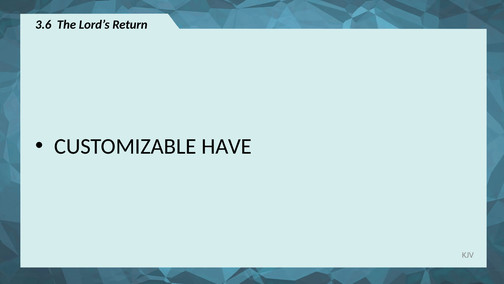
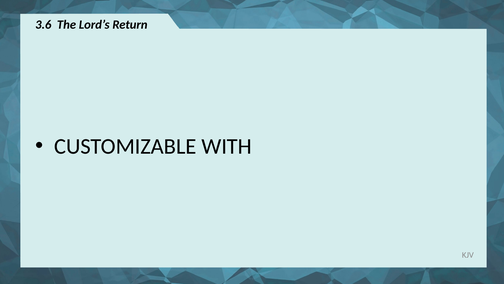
HAVE: HAVE -> WITH (227, 147)
